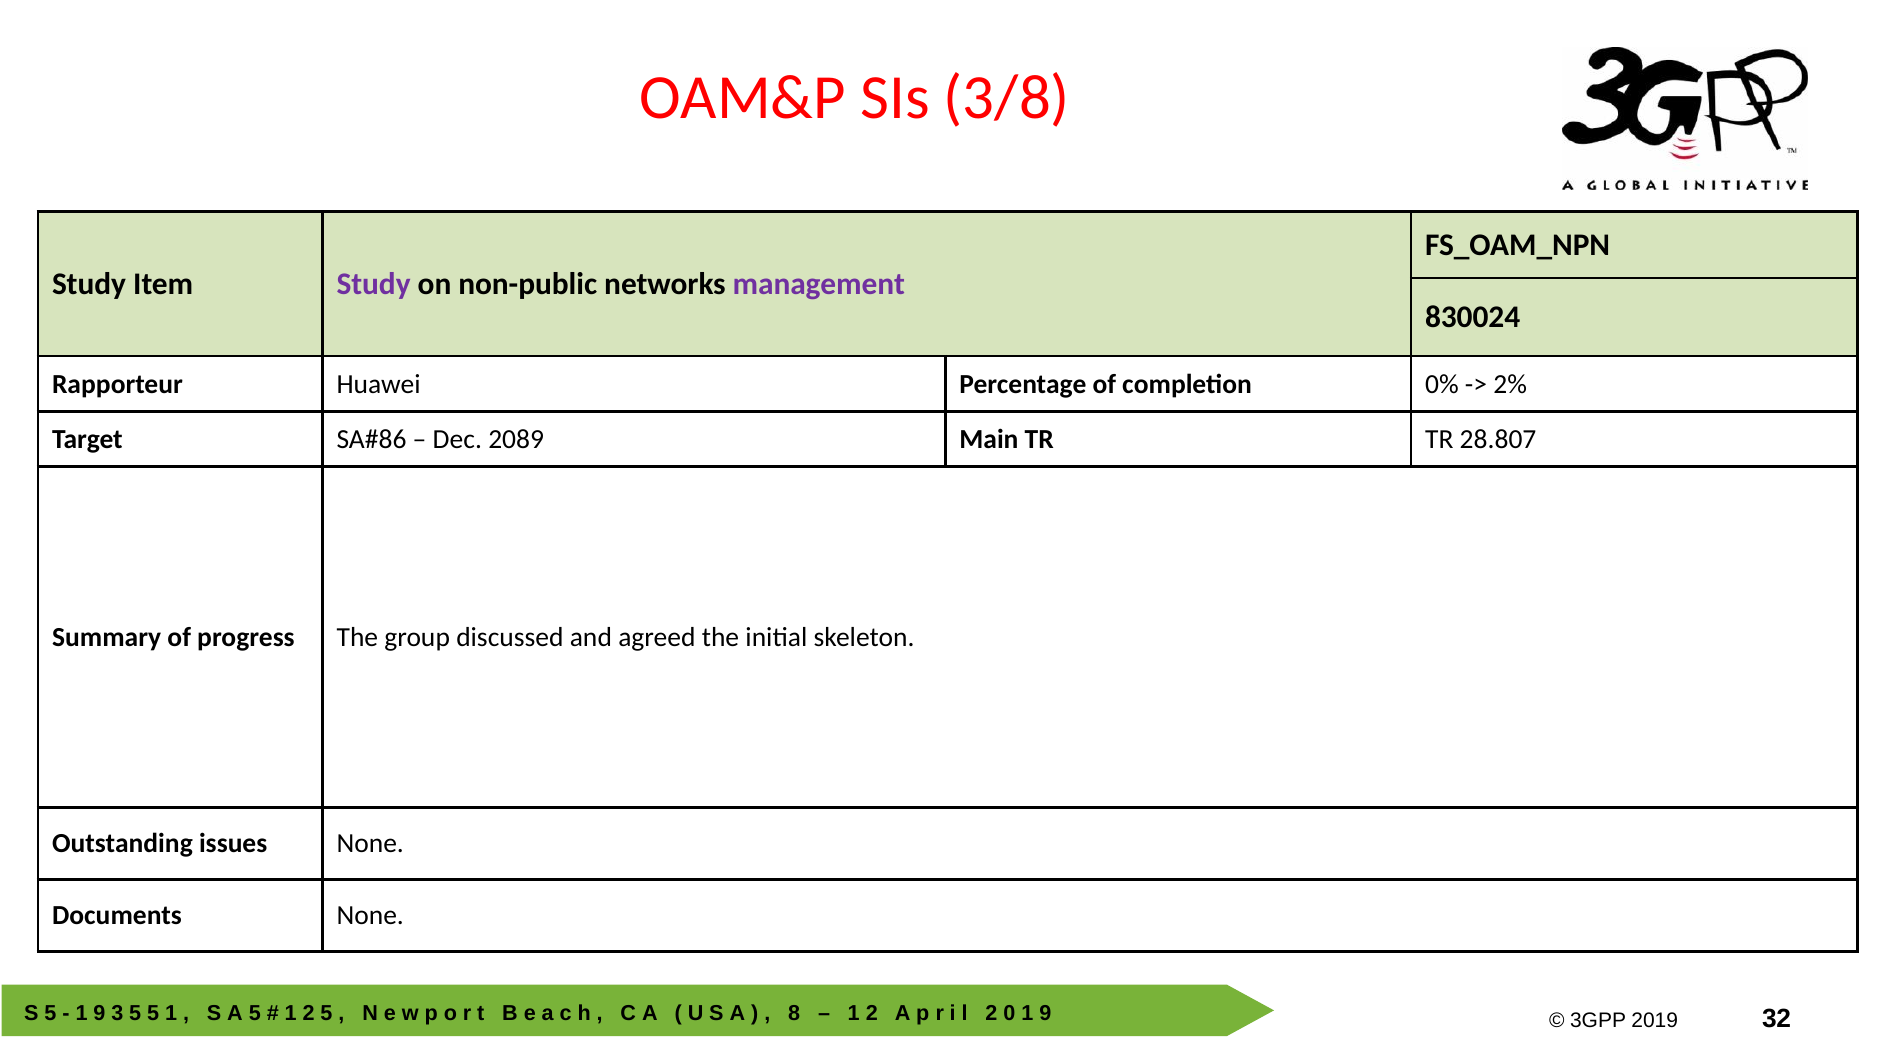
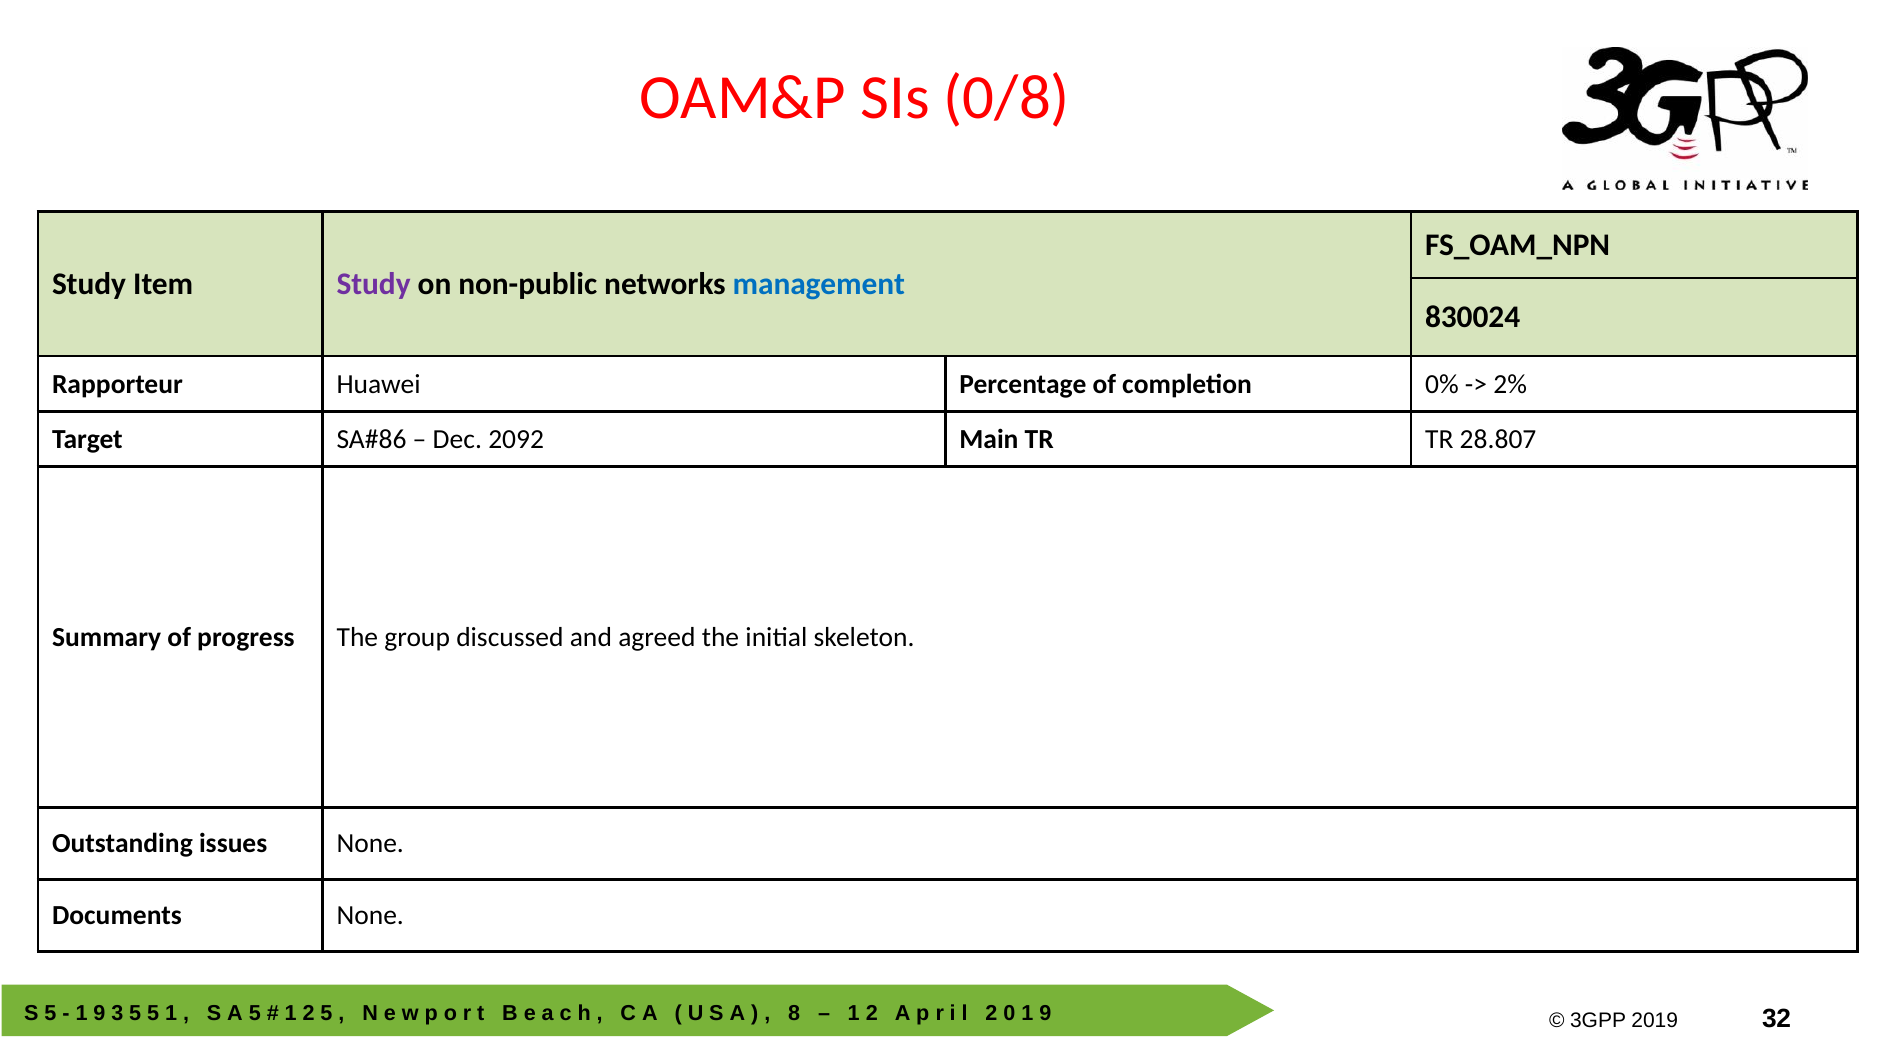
3/8: 3/8 -> 0/8 (1007, 98)
management colour: purple -> blue (819, 284)
2089: 2089 -> 2092 (516, 439)
